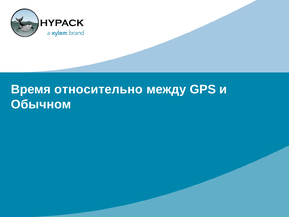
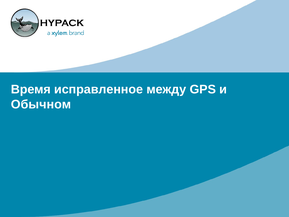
относительно: относительно -> исправленное (99, 89)
